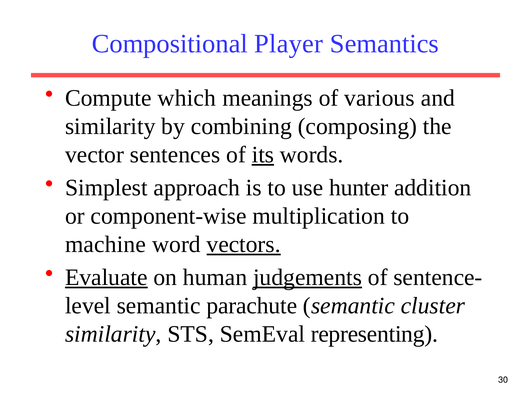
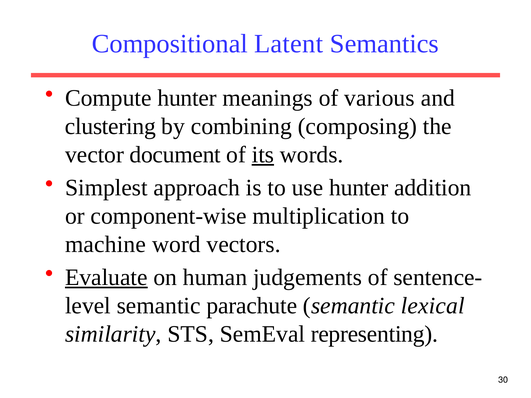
Player: Player -> Latent (289, 44)
Compute which: which -> hunter (187, 98)
similarity: similarity -> clustering (110, 126)
sentences: sentences -> document (175, 155)
vectors underline: present -> none (244, 244)
judgements underline: present -> none (308, 278)
cluster: cluster -> lexical (433, 306)
